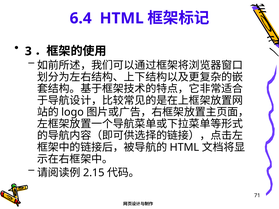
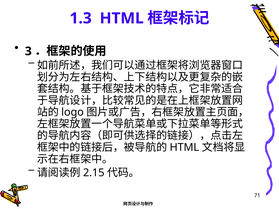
6.4: 6.4 -> 1.3 (81, 18)
